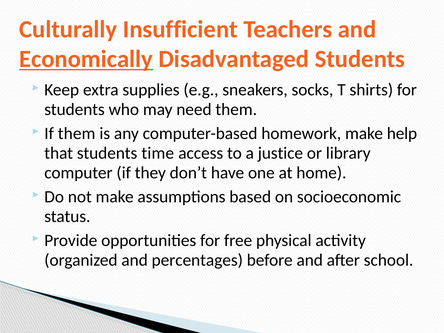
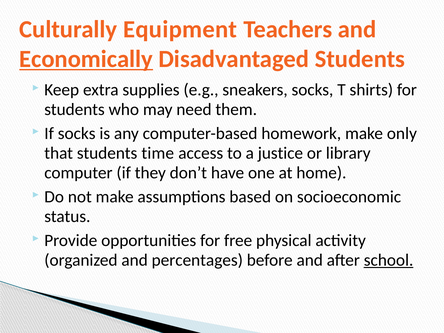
Insufficient: Insufficient -> Equipment (180, 29)
If them: them -> socks (77, 134)
help: help -> only (402, 134)
school underline: none -> present (389, 260)
